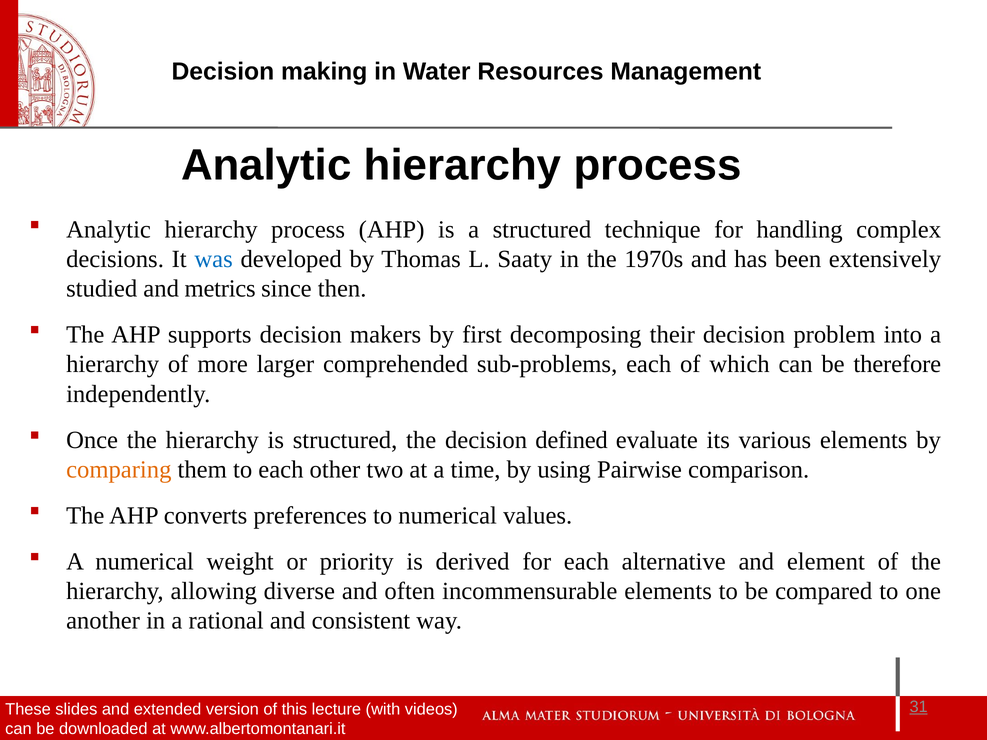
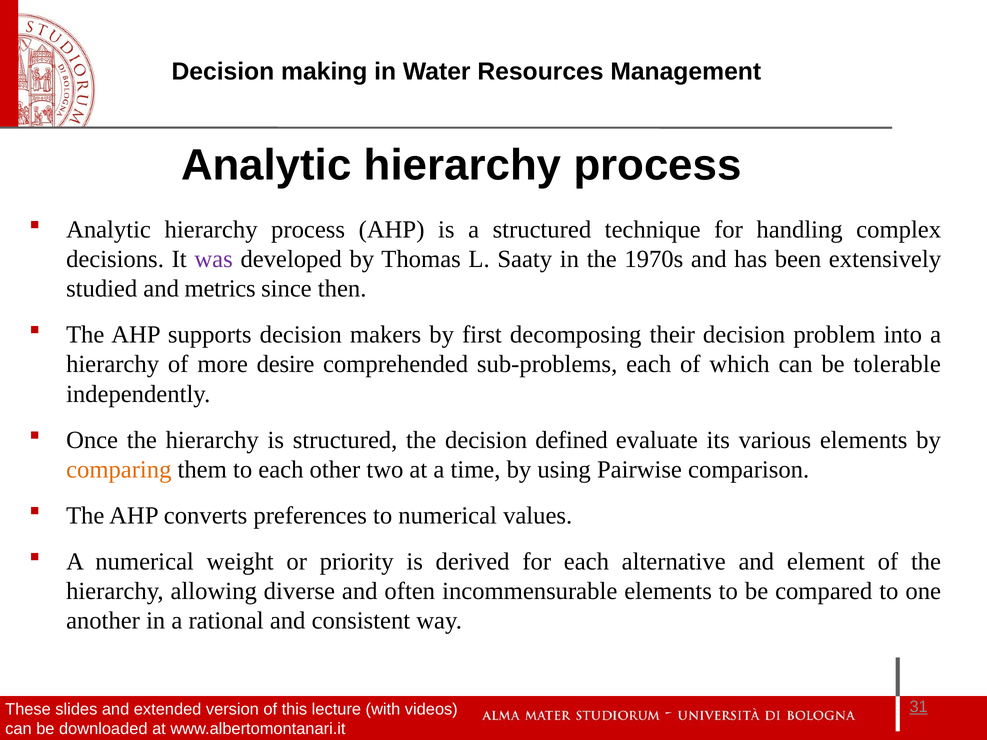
was colour: blue -> purple (214, 259)
larger: larger -> desire (286, 364)
therefore: therefore -> tolerable (897, 364)
